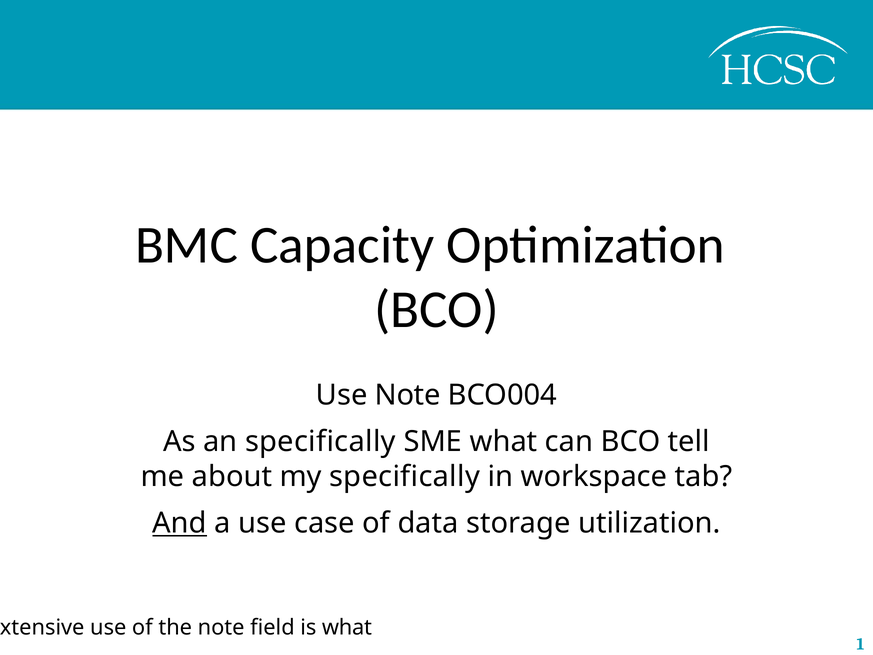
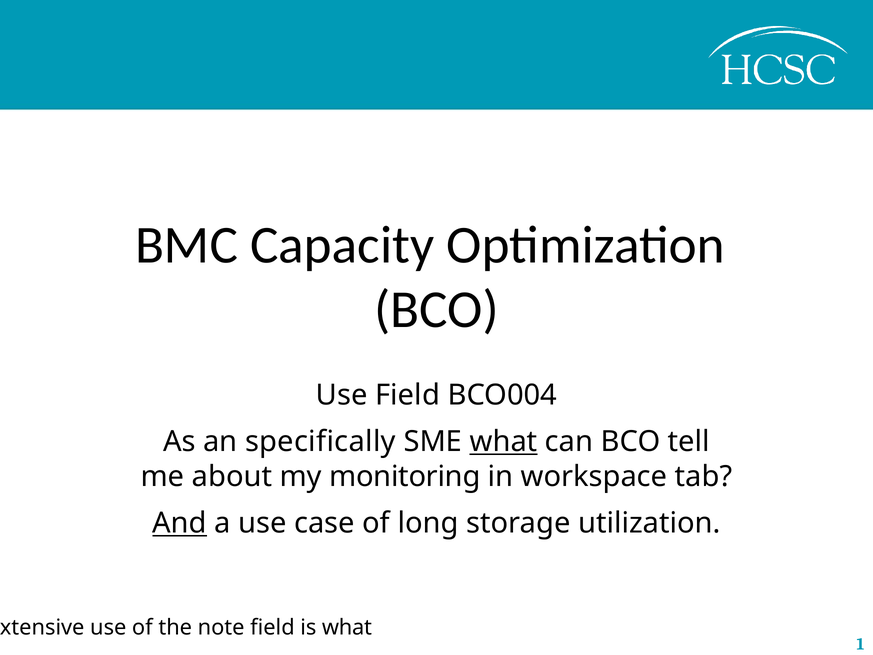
Use Note: Note -> Field (408, 395)
what underline: none -> present (504, 441)
my specifically: specifically -> monitoring (405, 476)
data: data -> long (428, 523)
